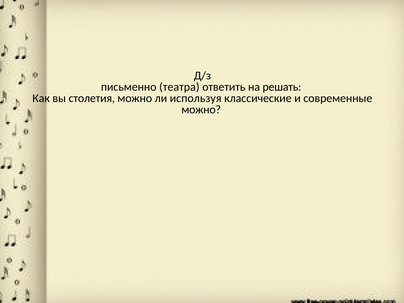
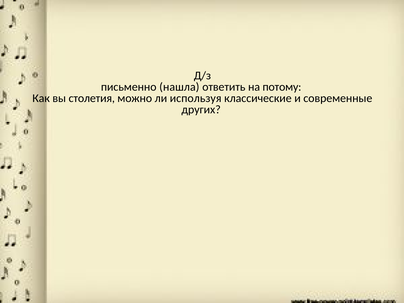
театра: театра -> нашла (179, 87)
решать: решать -> потому (282, 87)
можно: можно -> других (201, 110)
